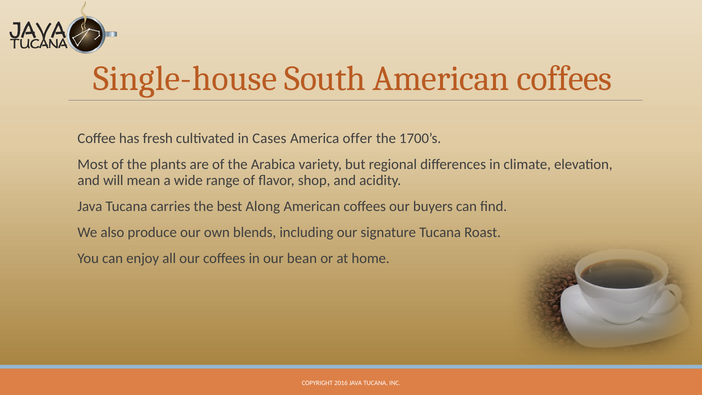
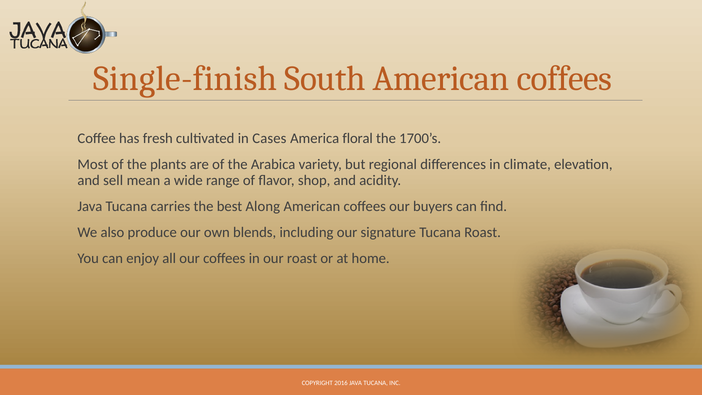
Single-house: Single-house -> Single-finish (185, 79)
offer: offer -> floral (358, 139)
will: will -> sell (113, 180)
our bean: bean -> roast (302, 258)
